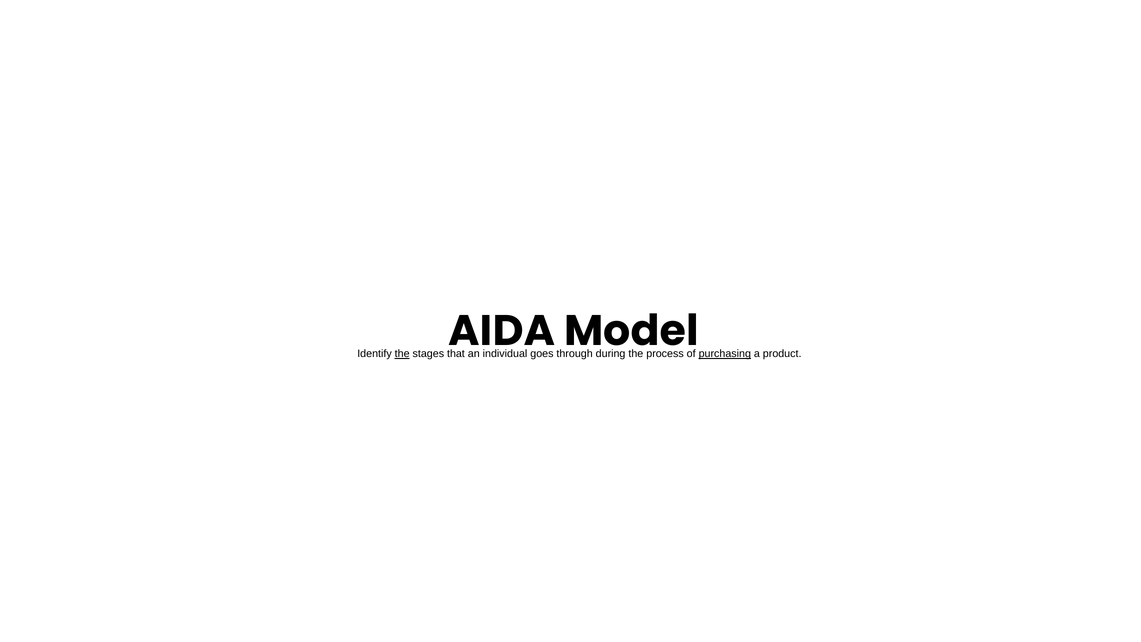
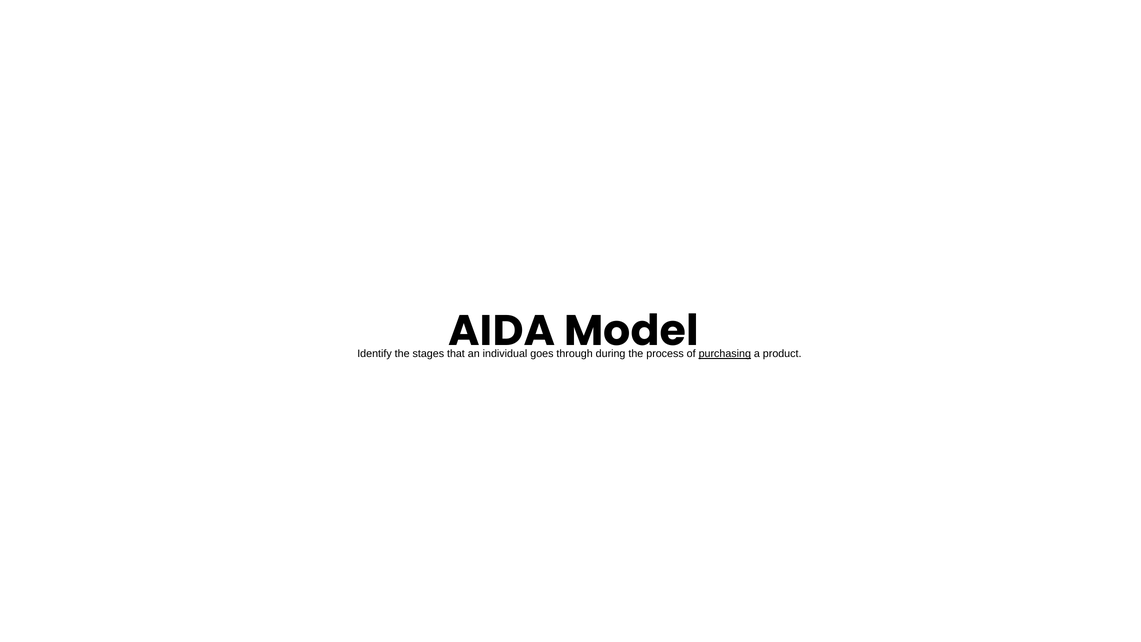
the underline: present -> none (402, 354)
